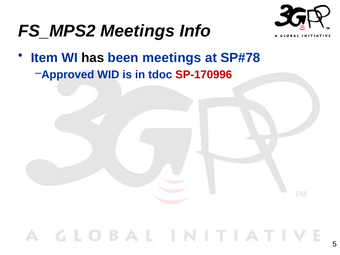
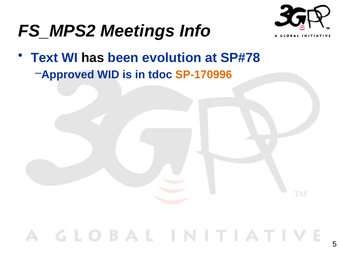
Item: Item -> Text (44, 58)
been meetings: meetings -> evolution (172, 58)
SP-170996 colour: red -> orange (204, 75)
